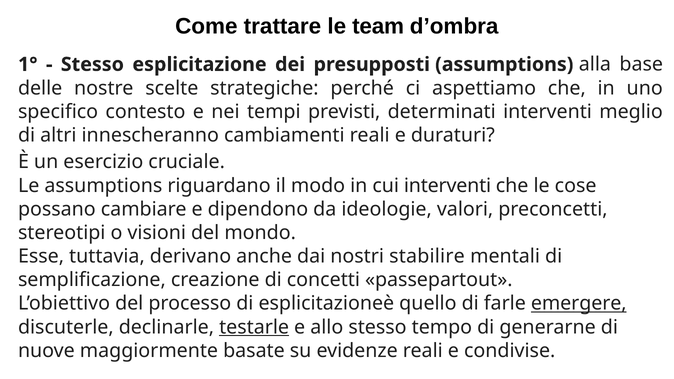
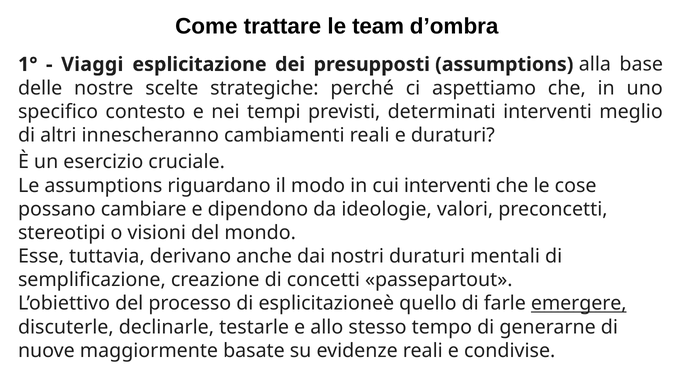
Stesso: Stesso -> Viaggi (92, 64)
nostri stabilire: stabilire -> duraturi (427, 256)
testarle underline: present -> none (254, 327)
